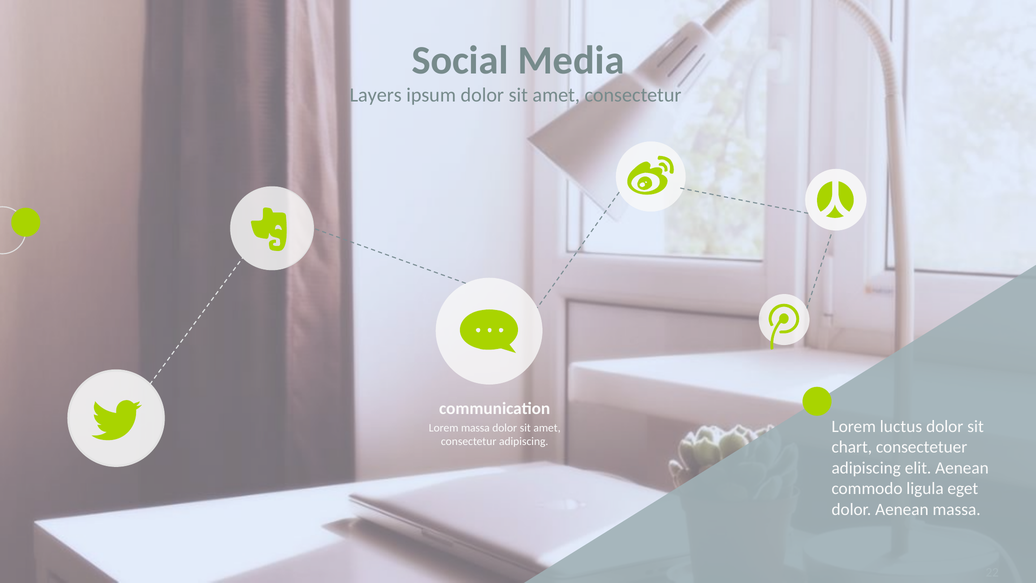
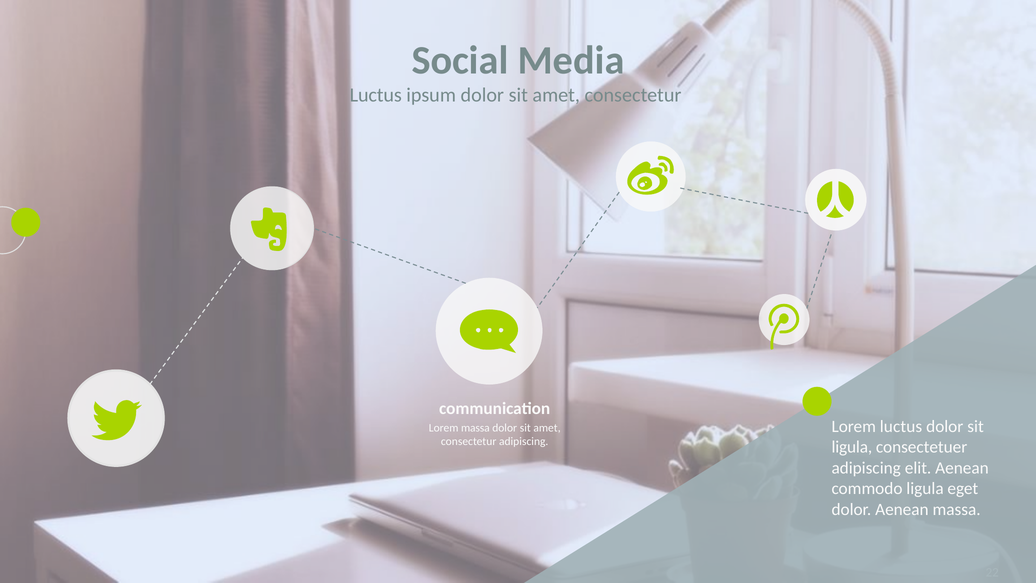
Layers: Layers -> Luctus (376, 95)
chart: chart -> ligula (852, 447)
